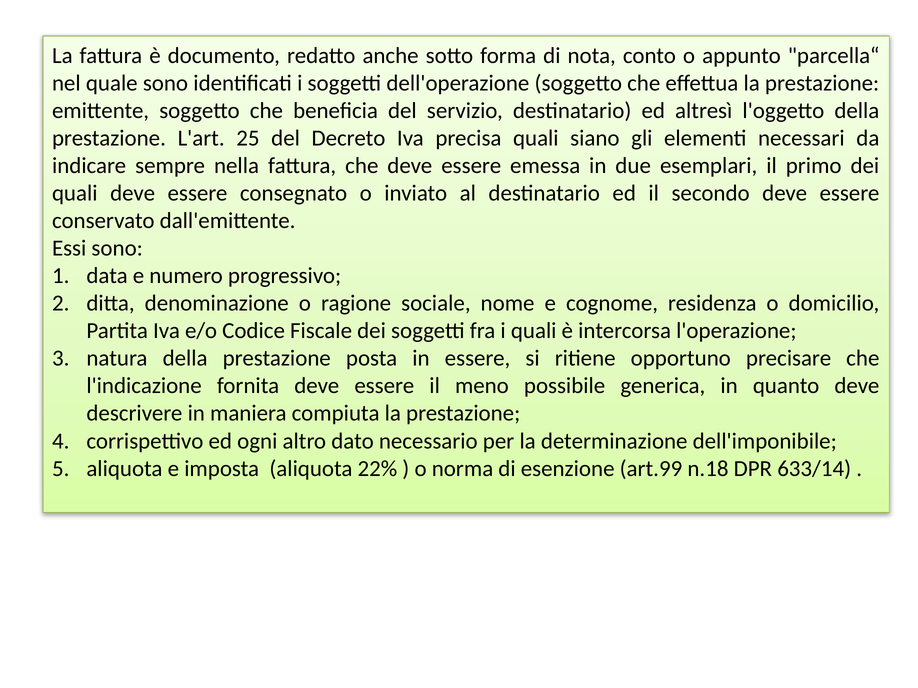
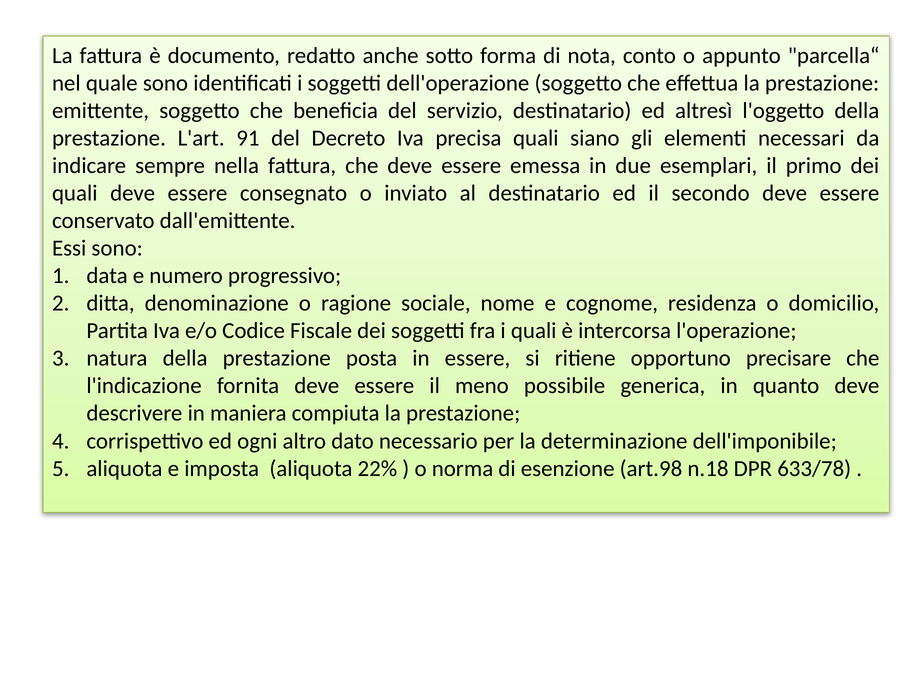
25: 25 -> 91 (248, 138)
art.99: art.99 -> art.98 (651, 469)
633/14: 633/14 -> 633/78 (814, 469)
